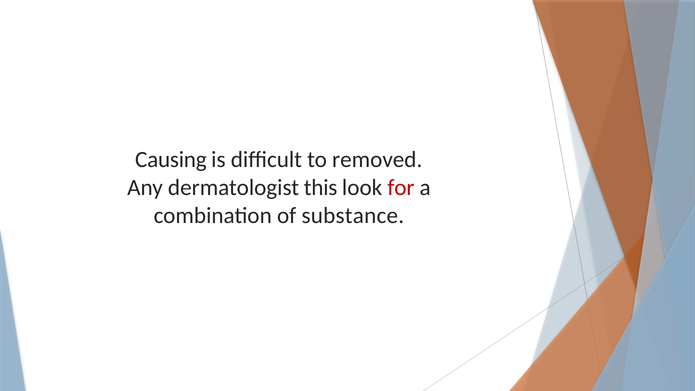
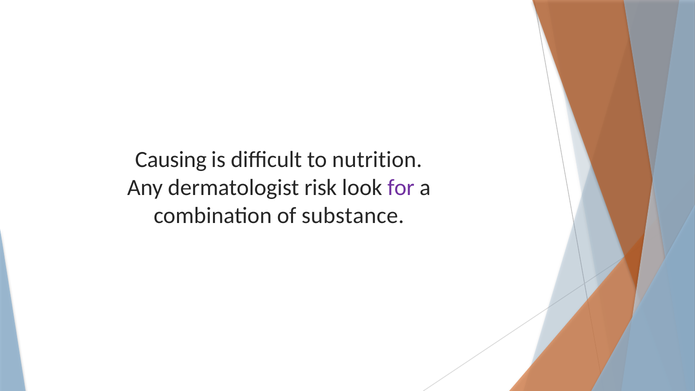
removed: removed -> nutrition (377, 160)
this: this -> risk (321, 188)
for colour: red -> purple (401, 188)
